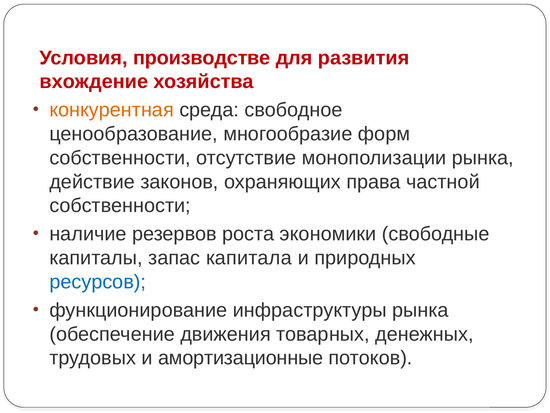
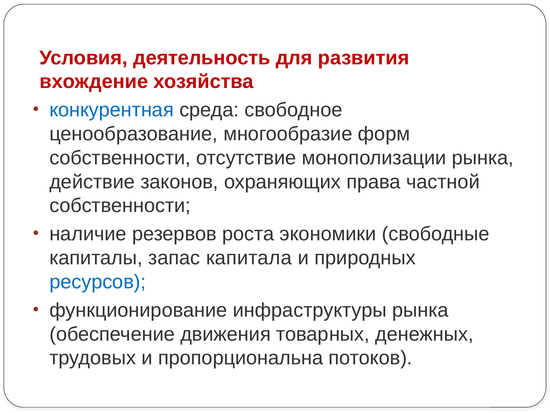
производстве: производстве -> деятельность (202, 58)
конкурентная colour: orange -> blue (112, 110)
амортизационные: амортизационные -> пропорциональна (241, 358)
